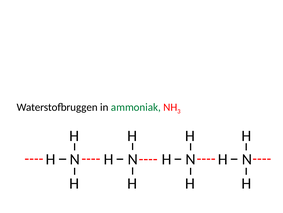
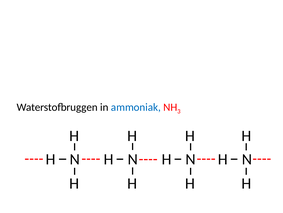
ammoniak colour: green -> blue (136, 107)
